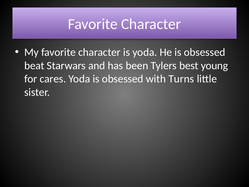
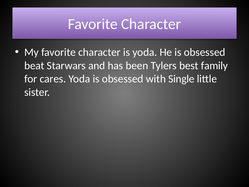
young: young -> family (214, 66)
Turns: Turns -> Single (181, 79)
